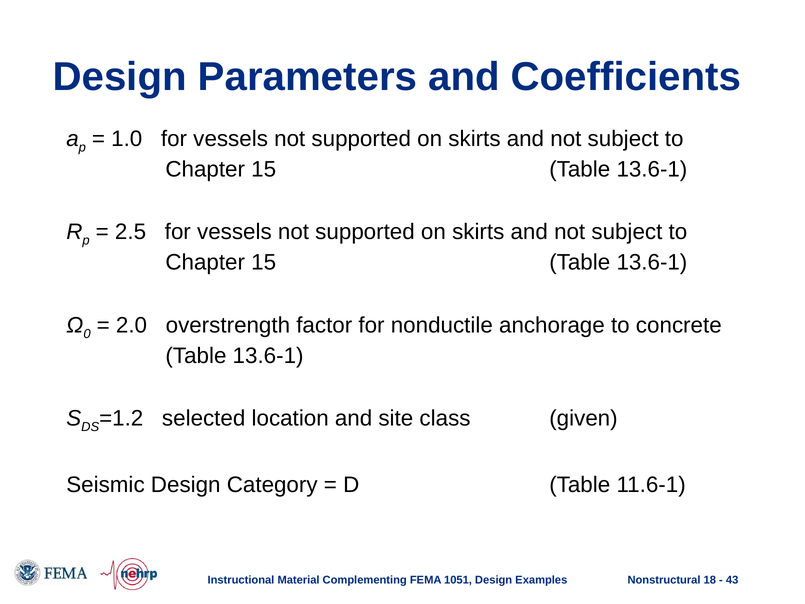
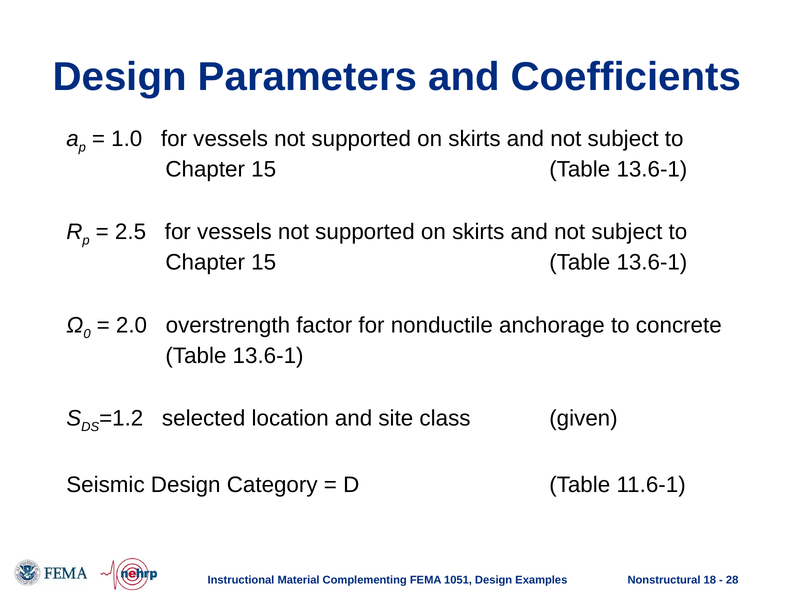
43: 43 -> 28 (732, 580)
